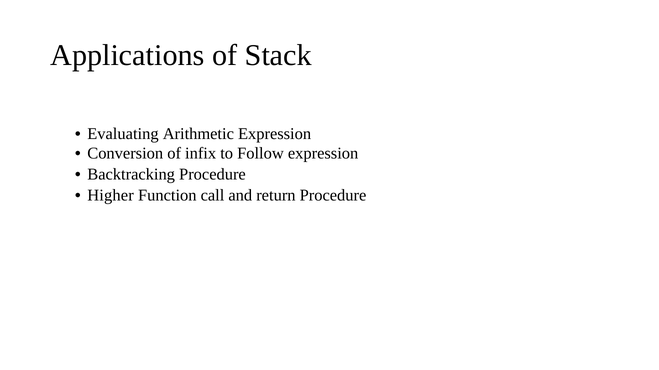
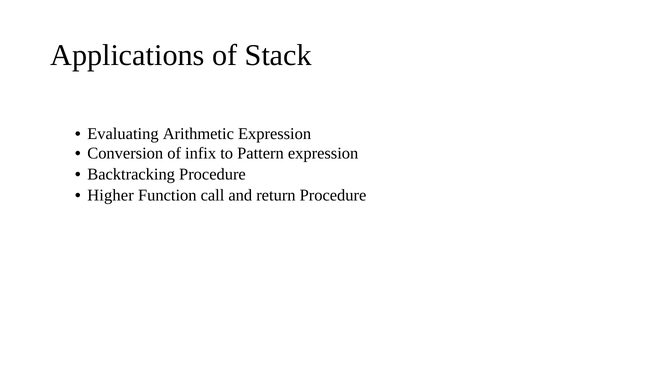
Follow: Follow -> Pattern (260, 154)
